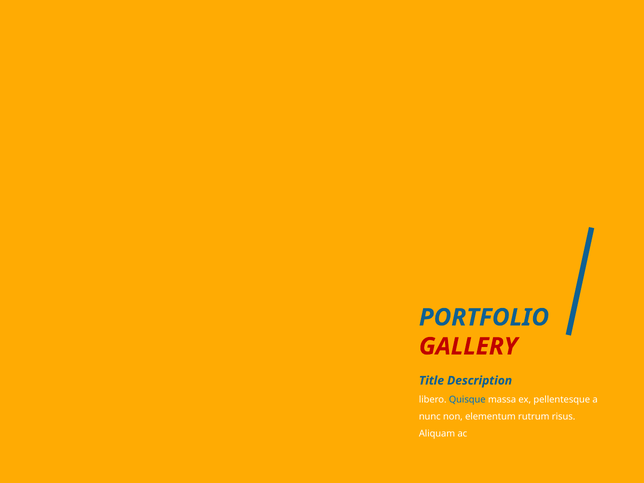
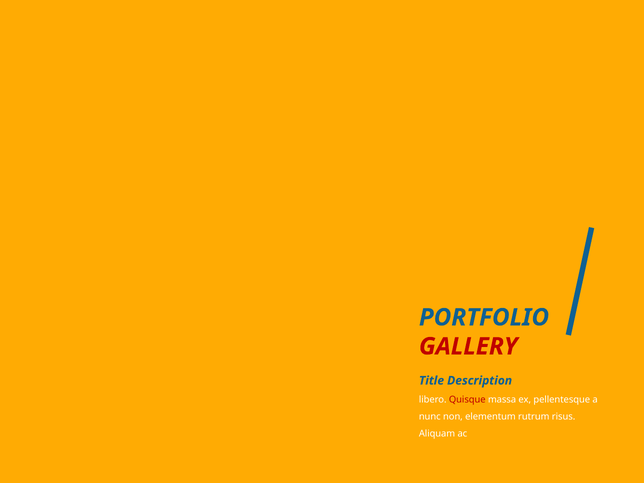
Quisque colour: blue -> red (467, 400)
